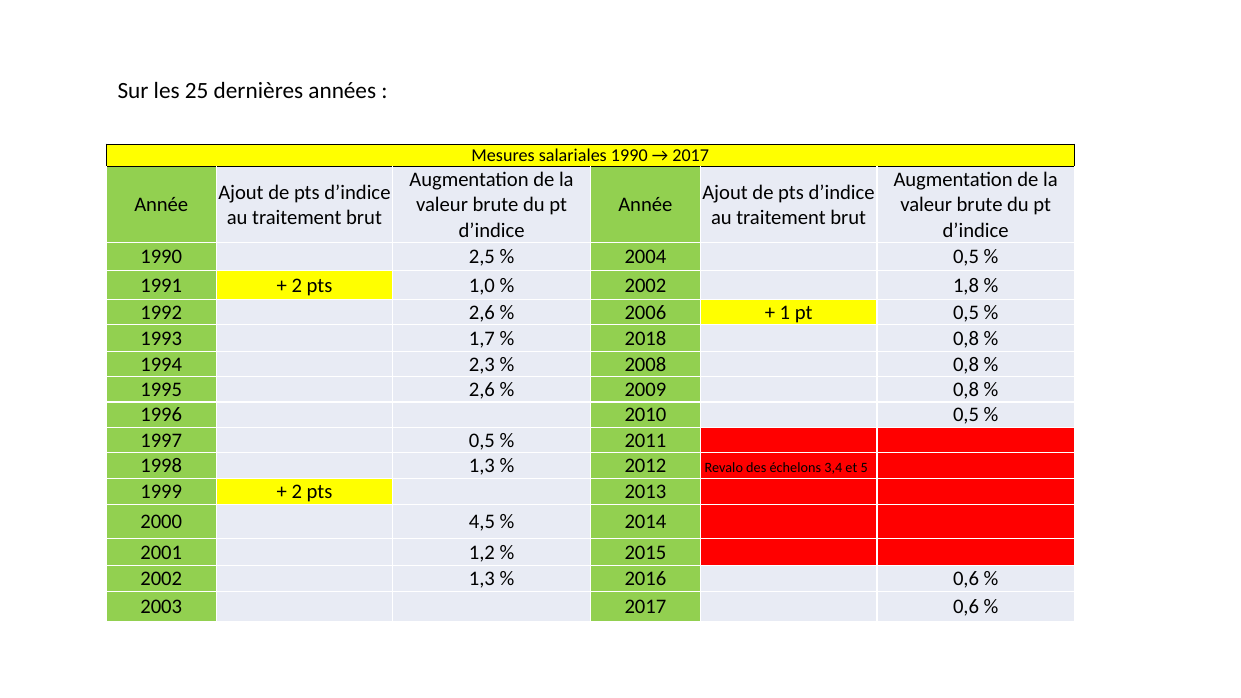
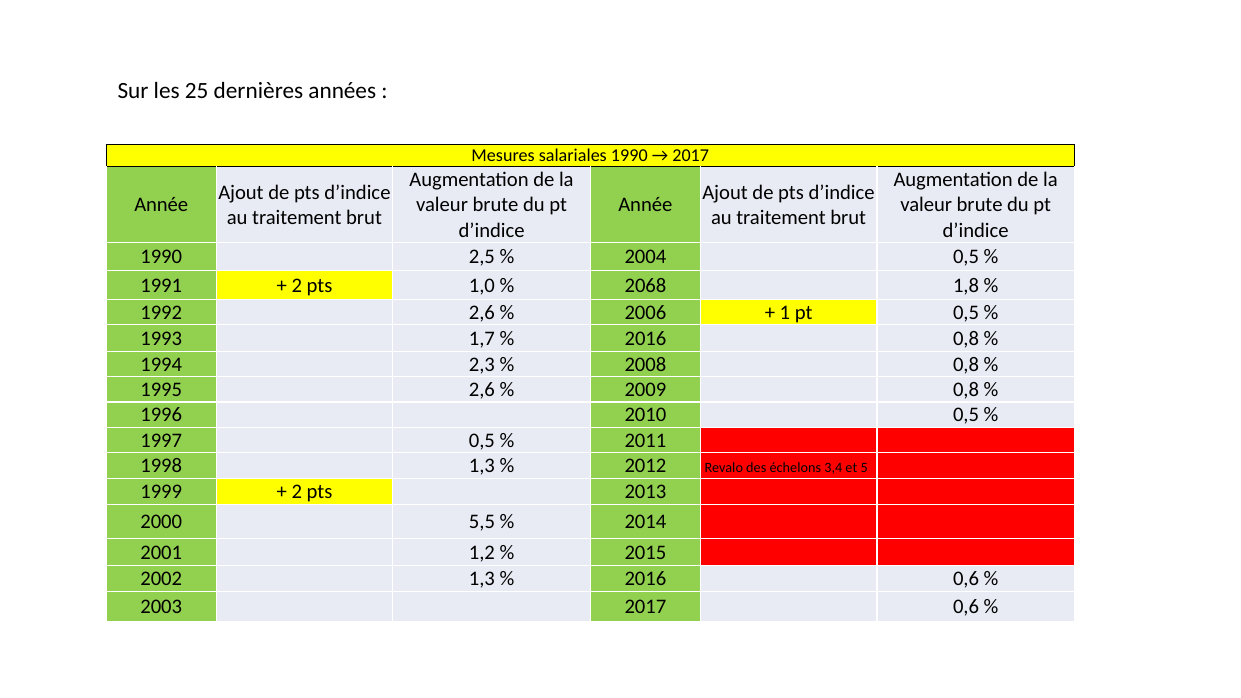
2002: 2002 -> 2068 (645, 285)
2018: 2018 -> 2016 (645, 338)
4,5: 4,5 -> 5,5 (482, 522)
